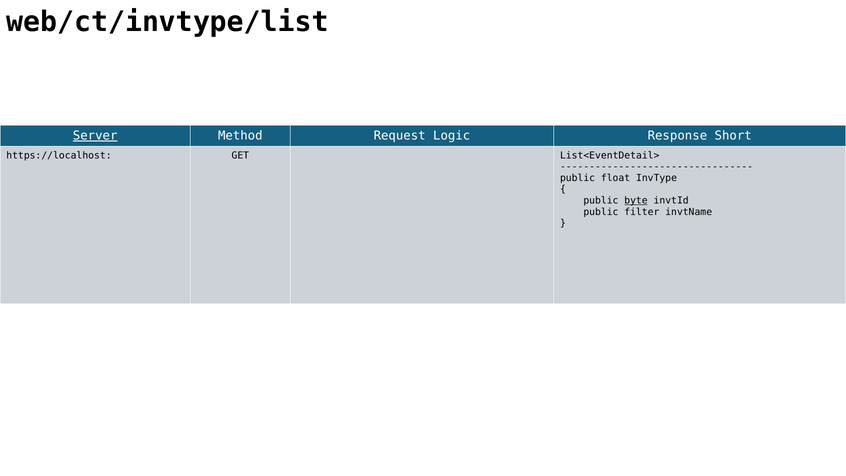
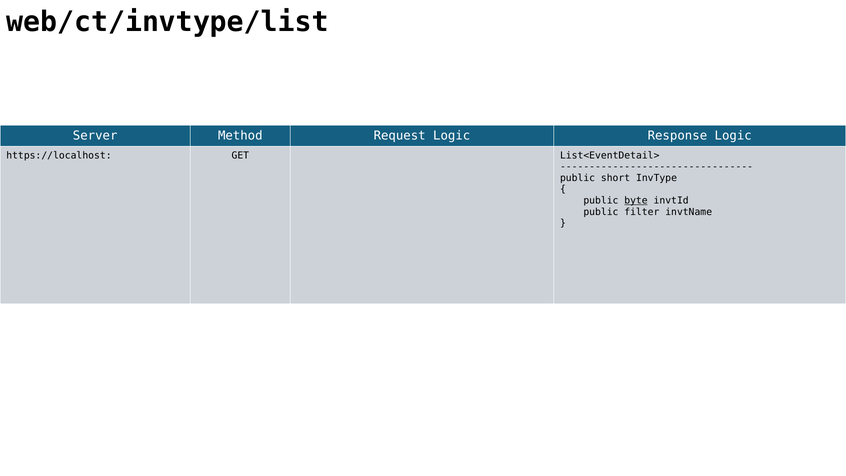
Server underline: present -> none (95, 136)
Response Short: Short -> Logic (733, 136)
float: float -> short (616, 178)
